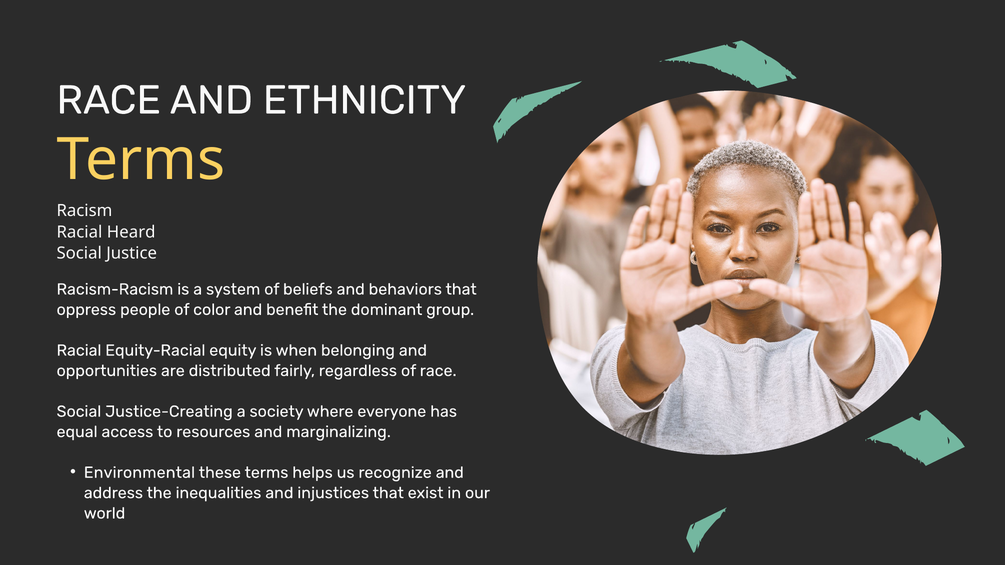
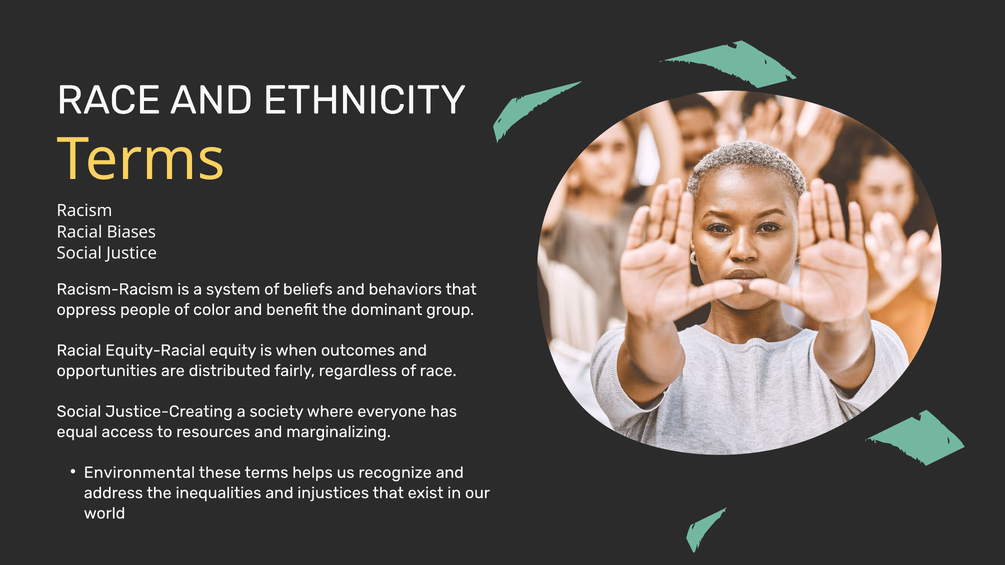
Heard: Heard -> Biases (131, 232)
belonging: belonging -> outcomes (358, 351)
